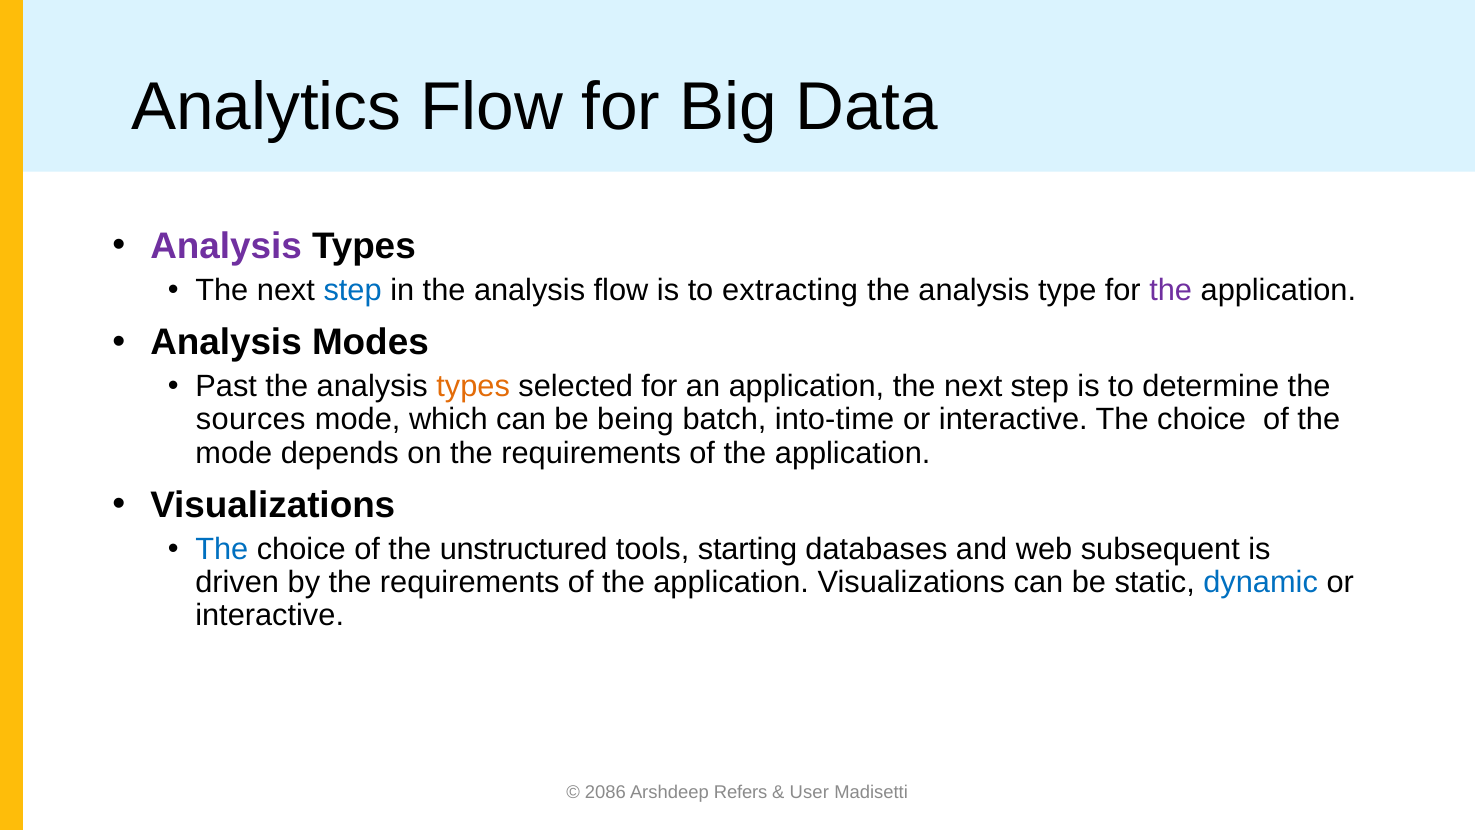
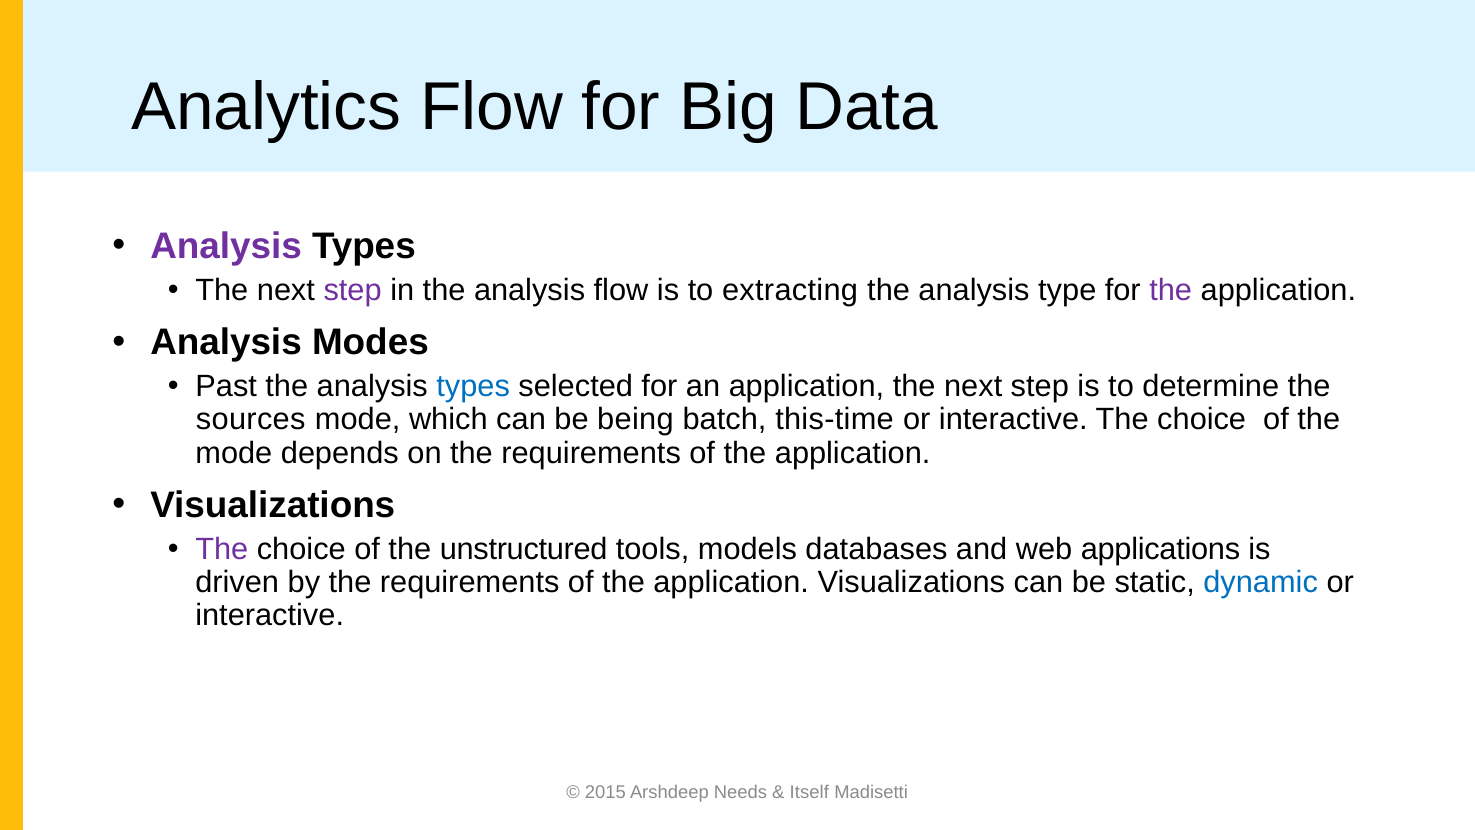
step colour: blue -> purple (353, 290)
types colour: orange -> blue (473, 386)
into-time: into-time -> this-time (835, 420)
The colour: blue -> purple (222, 549)
starting: starting -> models (747, 549)
subsequent: subsequent -> applications (1160, 549)
2086: 2086 -> 2015 (605, 792)
Refers: Refers -> Needs (741, 792)
User: User -> Itself (809, 792)
